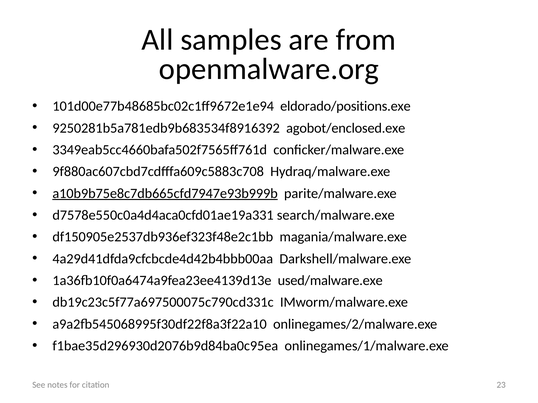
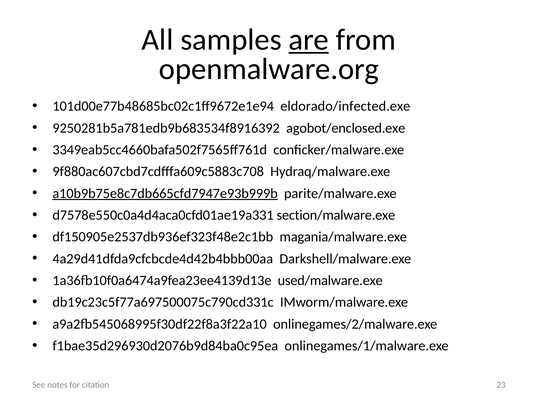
are underline: none -> present (309, 40)
eldorado/positions.exe: eldorado/positions.exe -> eldorado/infected.exe (345, 106)
search/malware.exe: search/malware.exe -> section/malware.exe (336, 215)
